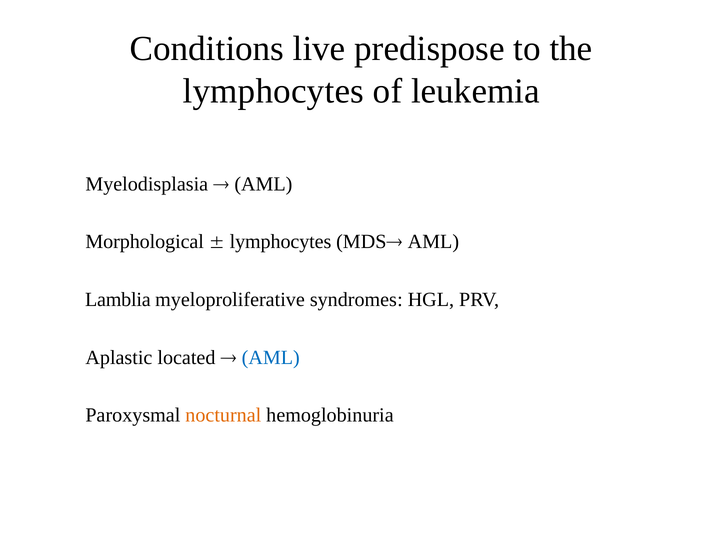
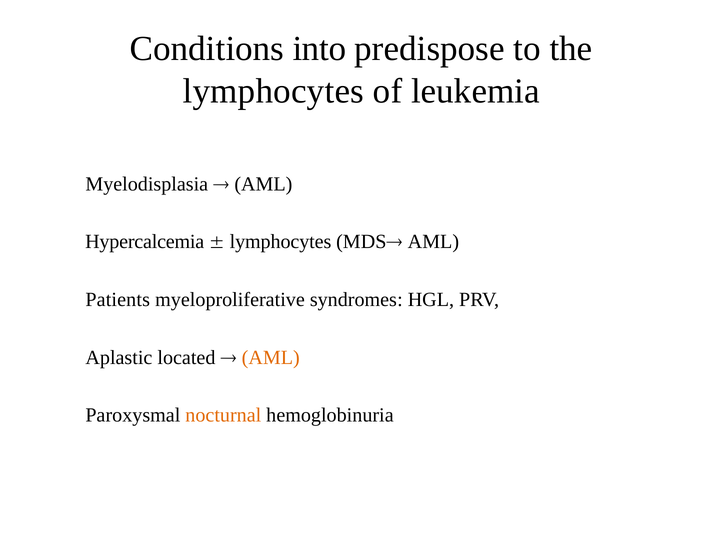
live: live -> into (319, 49)
Morphological: Morphological -> Hypercalcemia (145, 242)
Lamblia: Lamblia -> Patients (118, 300)
AML colour: blue -> orange (271, 358)
